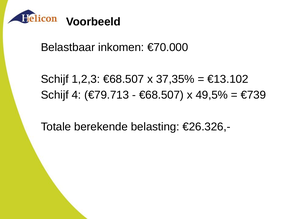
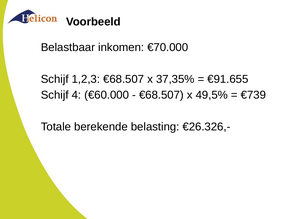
€13.102: €13.102 -> €91.655 (228, 79)
€79.713: €79.713 -> €60.000 (107, 95)
